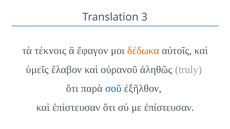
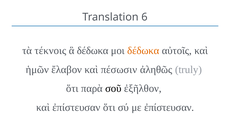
3: 3 -> 6 (144, 17)
ἃ ἔφαγον: ἔφαγον -> δέδωκα (93, 51)
ὑμεῖς: ὑμεῖς -> ἡμῶν (37, 70)
οὐρανοῦ: οὐρανοῦ -> πέσωσιν (119, 70)
σοῦ colour: blue -> black (113, 89)
